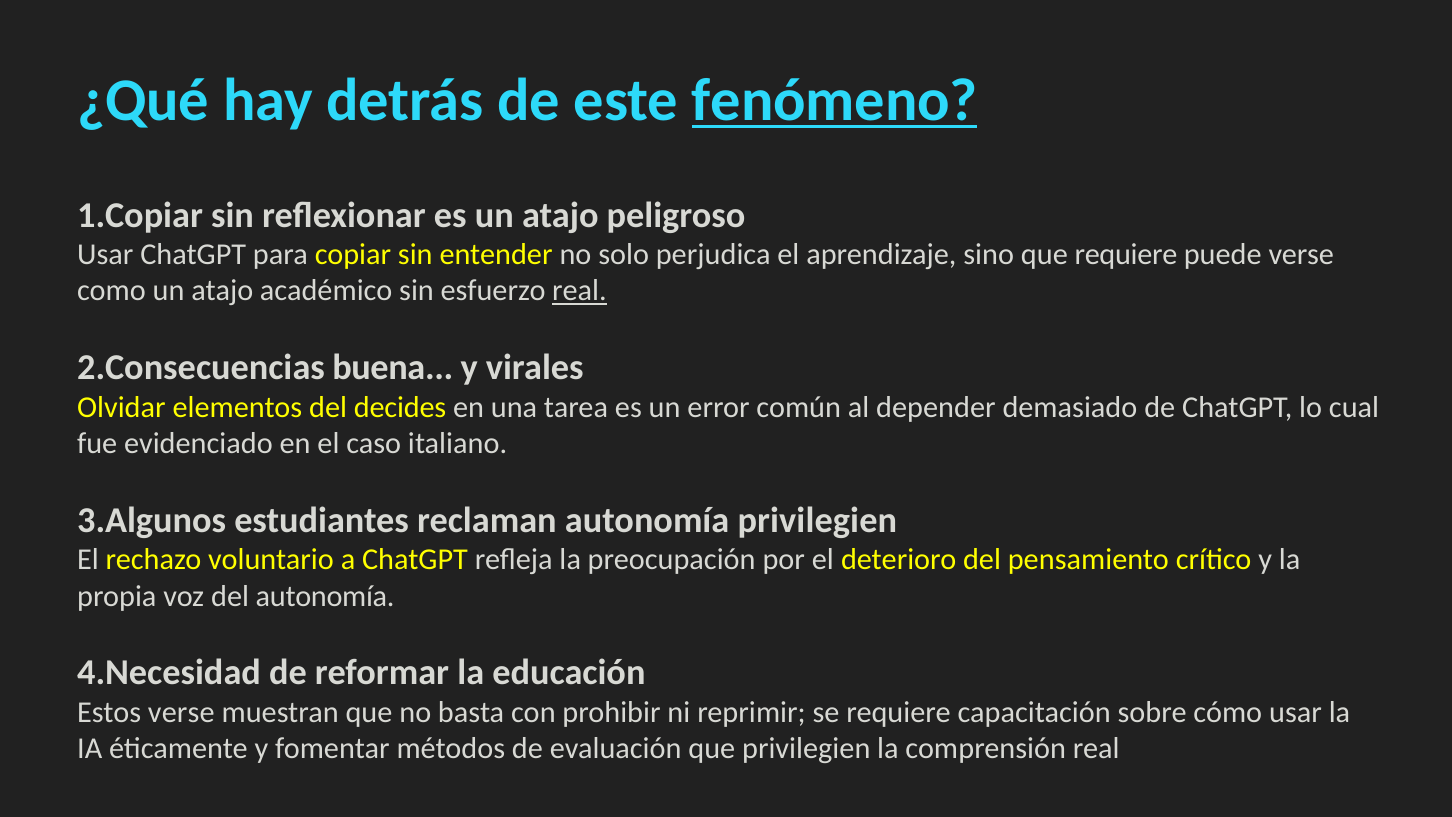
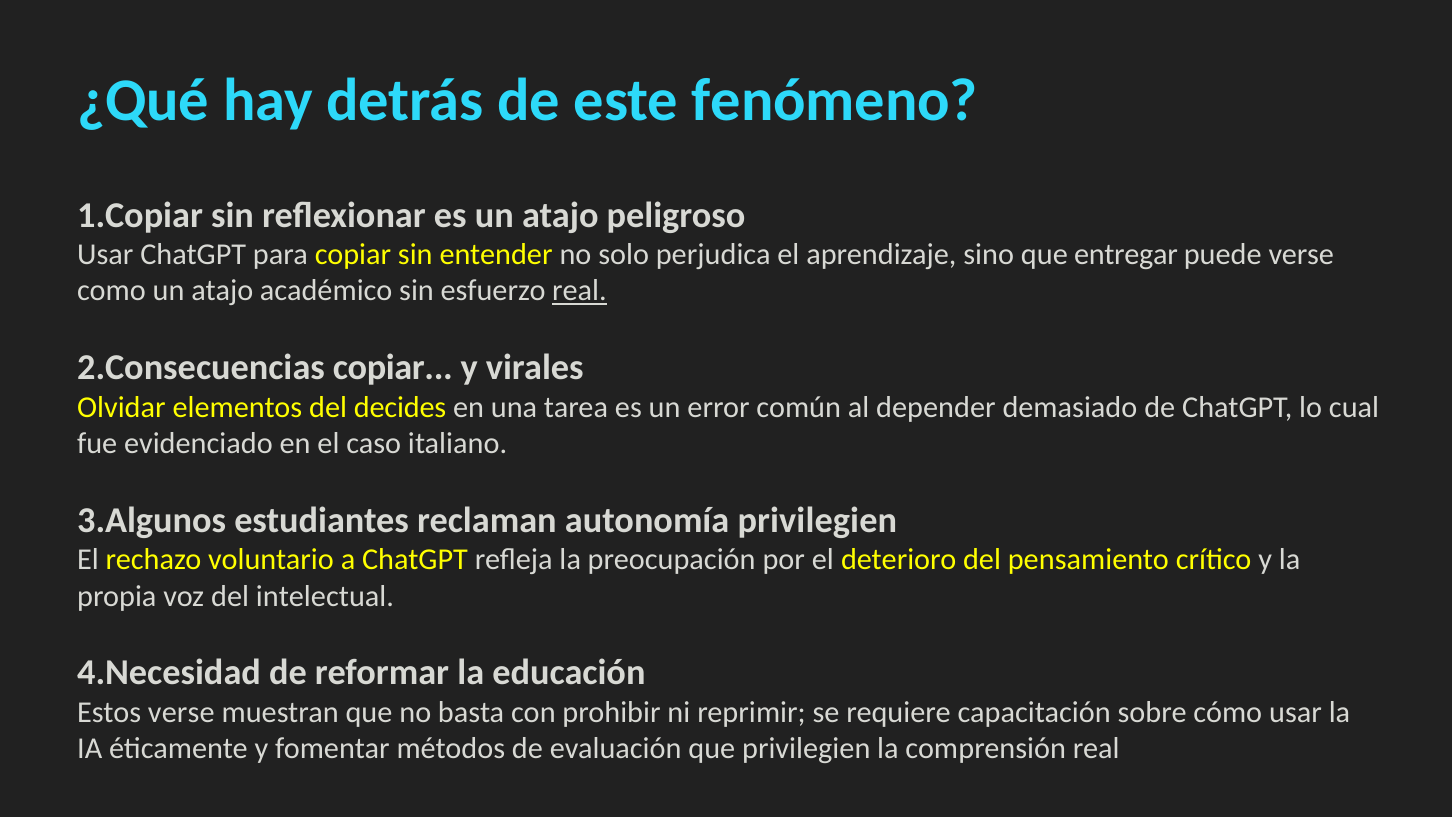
fenómeno underline: present -> none (835, 101)
que requiere: requiere -> entregar (1126, 255)
buena: buena -> copiar (393, 368)
del autonomía: autonomía -> intelectual (325, 596)
